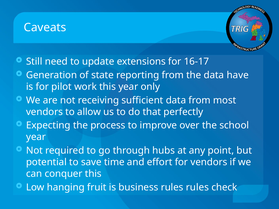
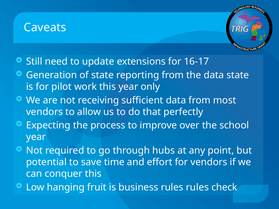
data have: have -> state (238, 75)
